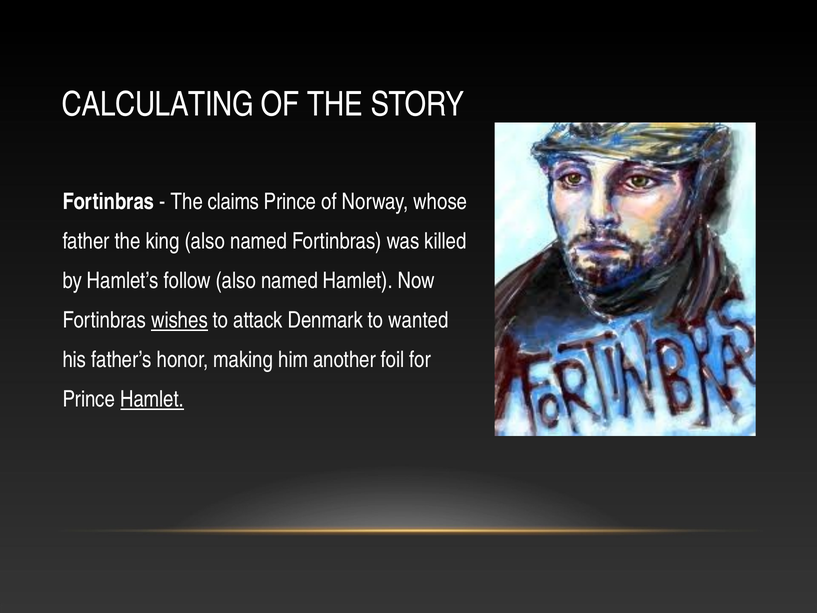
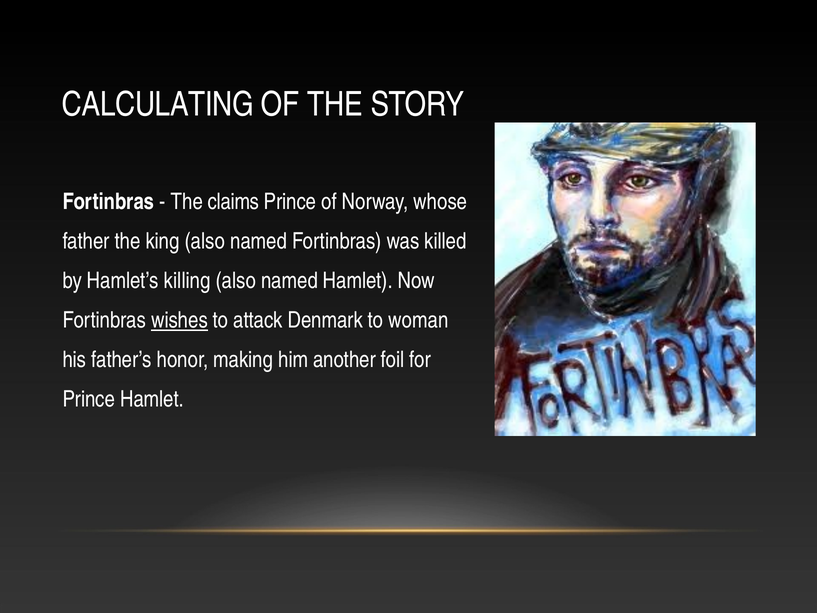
follow: follow -> killing (187, 281)
wanted: wanted -> woman (418, 320)
Hamlet underline: present -> none (152, 399)
